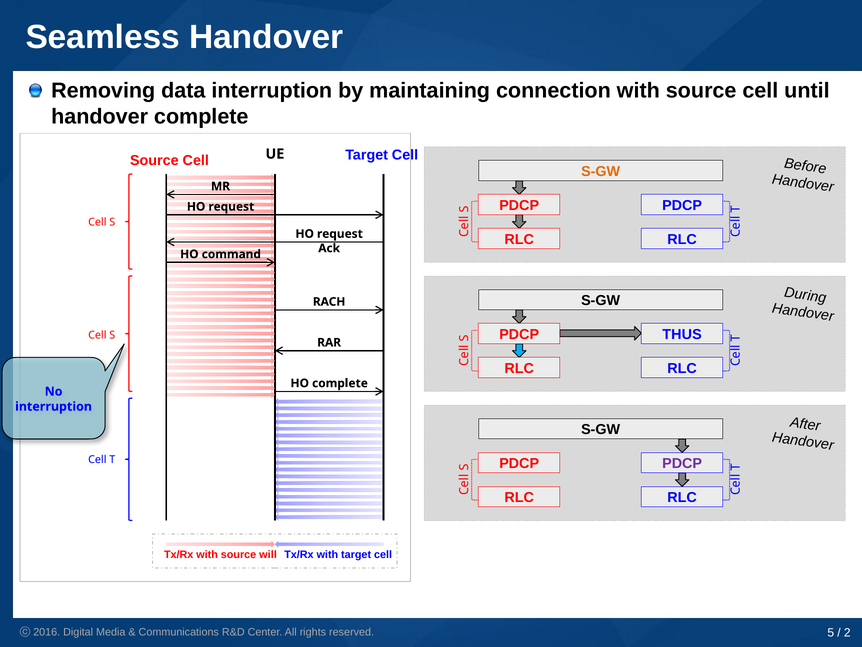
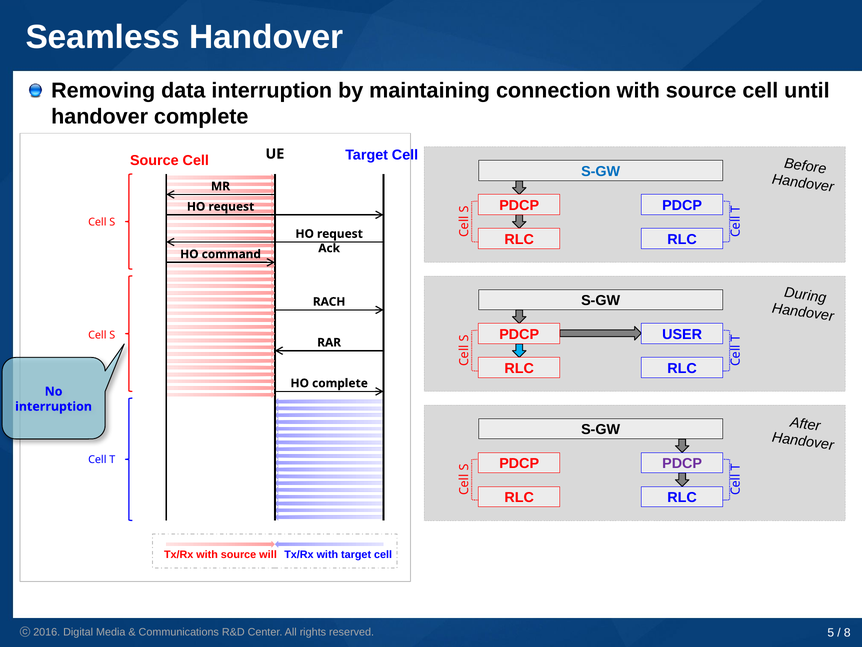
S-GW colour: orange -> blue (601, 171)
THUS: THUS -> USER (682, 334)
2: 2 -> 8 (847, 633)
